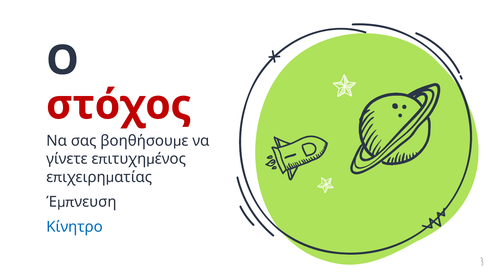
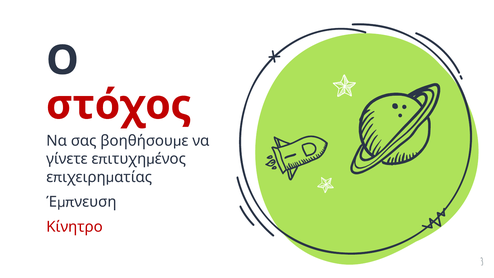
Κίνητρο colour: blue -> red (74, 227)
